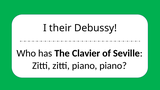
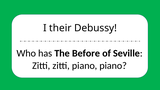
Clavier: Clavier -> Before (86, 53)
